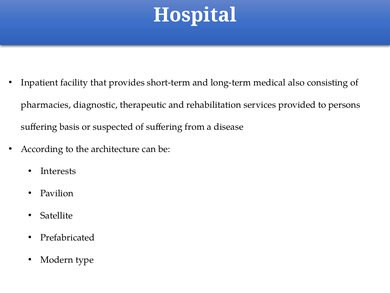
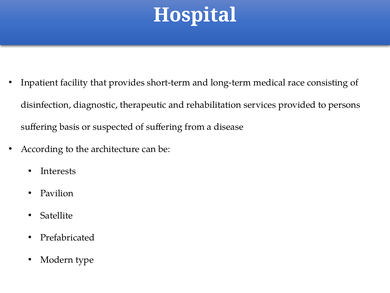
also: also -> race (296, 82)
pharmacies: pharmacies -> disinfection (46, 105)
